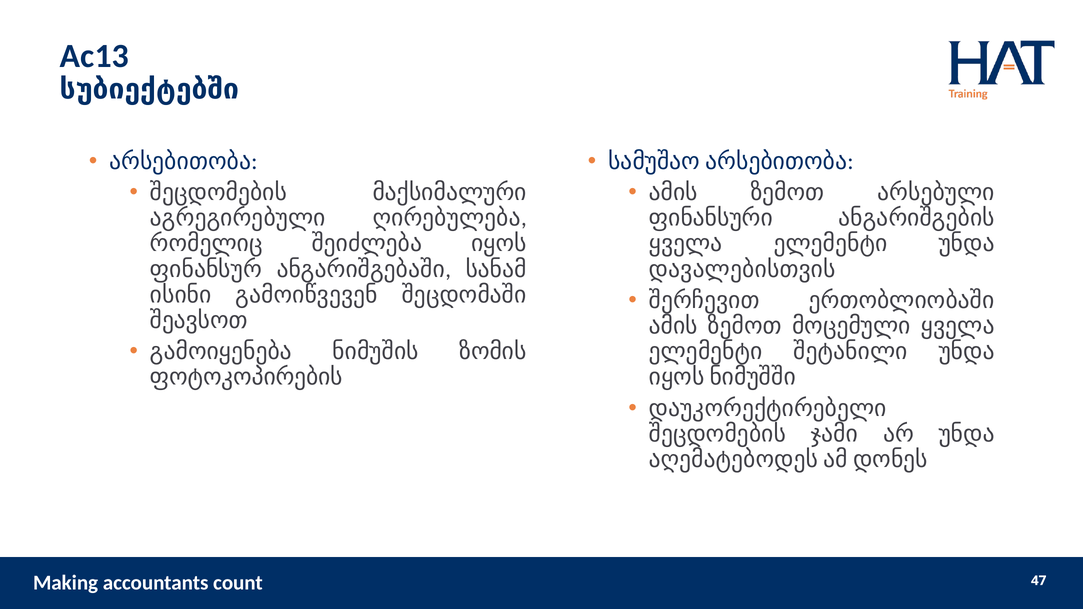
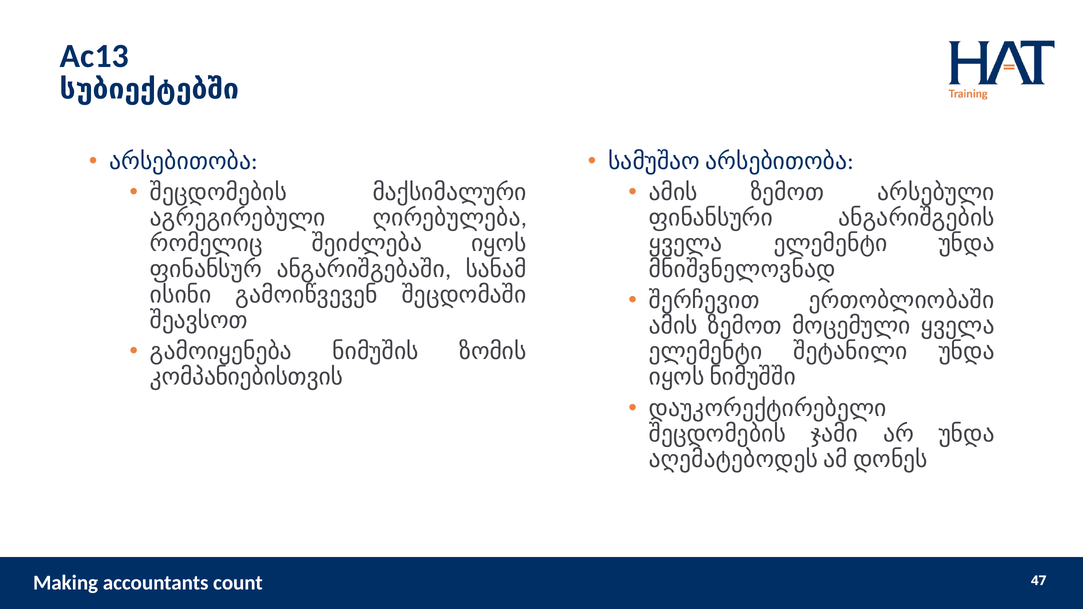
დავალებისთვის: დავალებისთვის -> მნიშვნელოვნად (742, 269)
ფოტოკოპირების: ფოტოკოპირების -> კომპანიებისთვის (246, 377)
